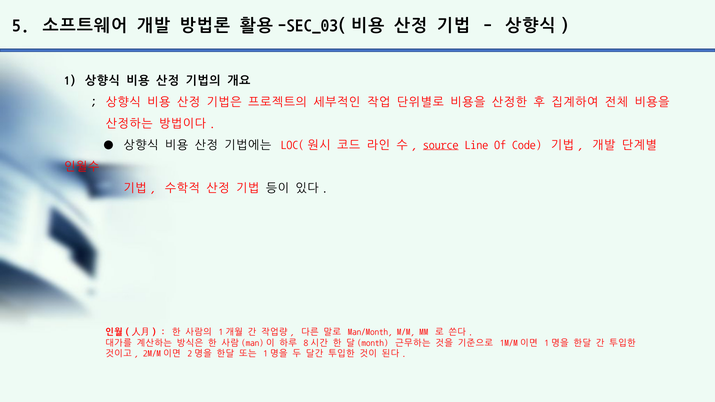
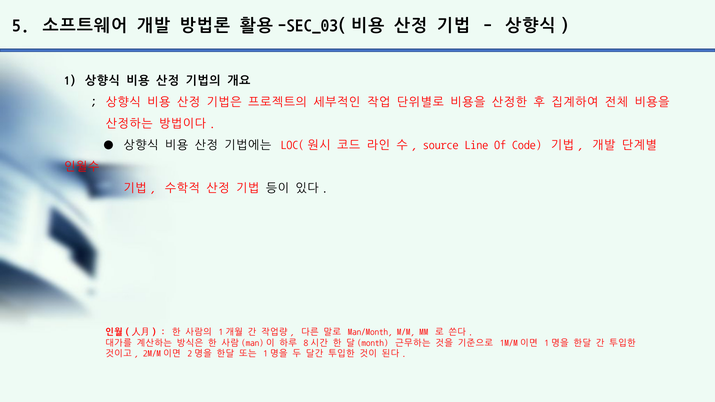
source underline: present -> none (441, 145)
